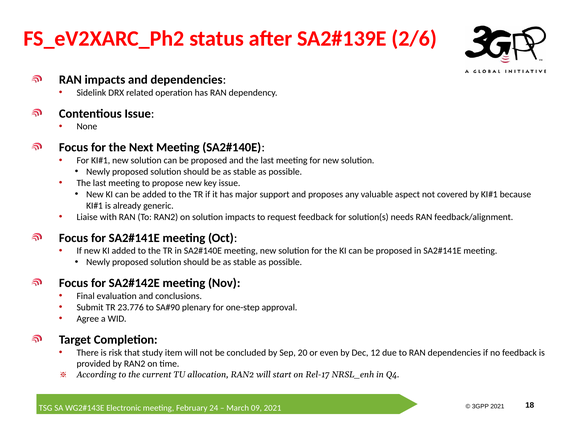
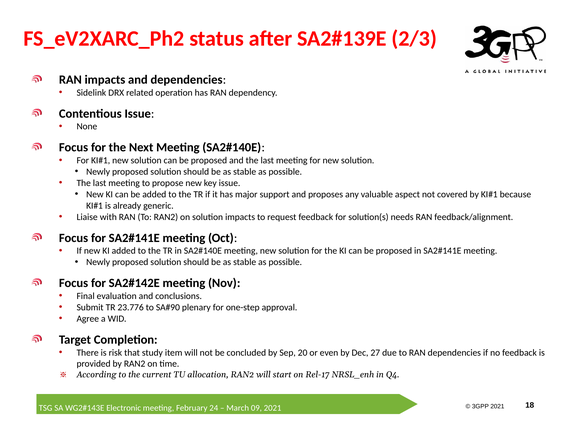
2/6: 2/6 -> 2/3 (414, 39)
12: 12 -> 27 (375, 352)
